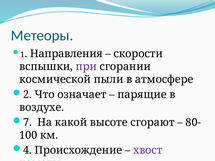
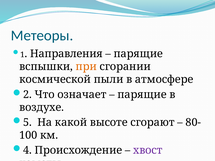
скорости: скорости -> парящие (138, 54)
при colour: purple -> orange (86, 67)
7: 7 -> 5 (27, 123)
